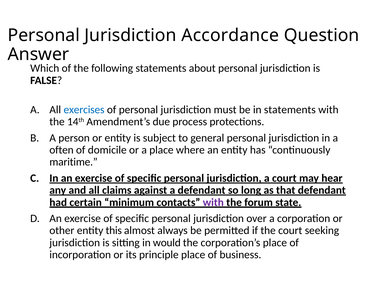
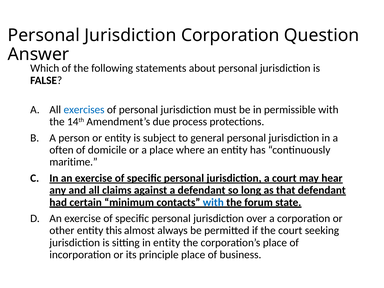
Jurisdiction Accordance: Accordance -> Corporation (230, 35)
in statements: statements -> permissible (290, 110)
with colour: purple -> blue (213, 202)
in would: would -> entity (167, 243)
